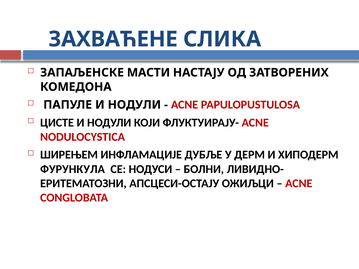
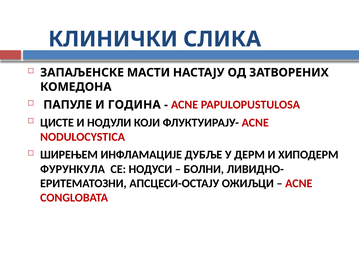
ЗАХВАЋЕНЕ: ЗАХВАЋЕНЕ -> КЛИНИЧКИ (113, 39)
ПАПУЛЕ И НОДУЛИ: НОДУЛИ -> ГОДИНА (134, 105)
